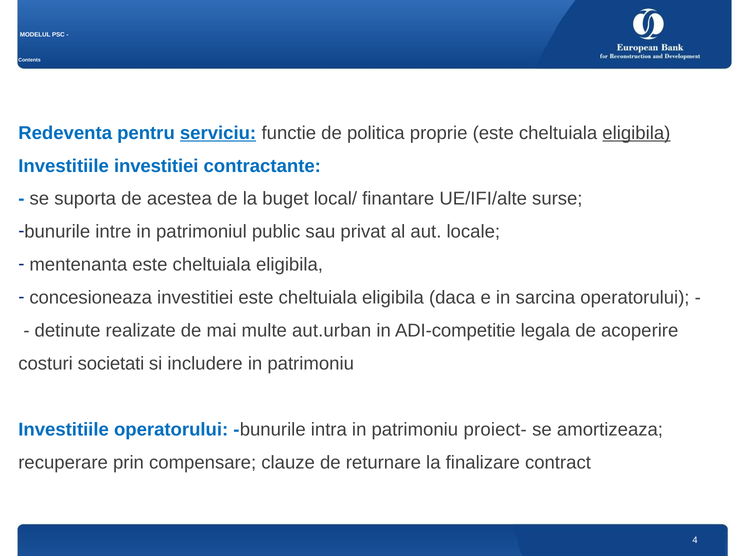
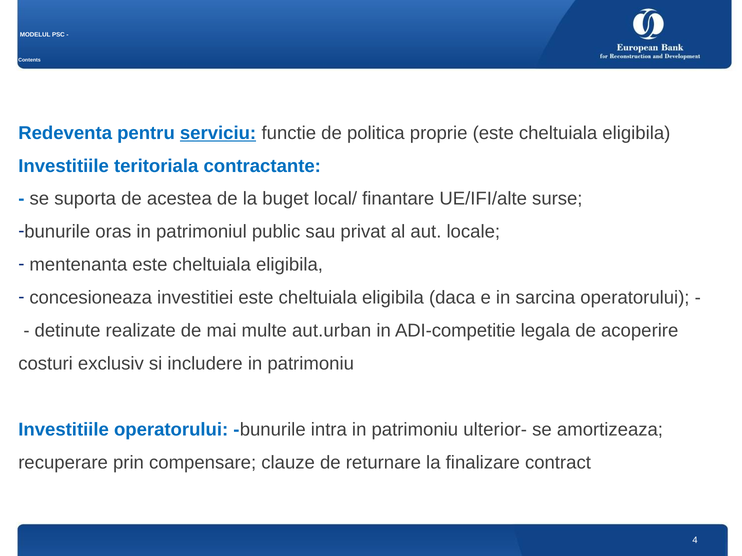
eligibila underline: present -> none (636, 133)
Investitiile investitiei: investitiei -> teritoriala (156, 166)
intre: intre -> oras (113, 232)
societati: societati -> exclusiv (111, 364)
proiect-: proiect- -> ulterior- (495, 430)
